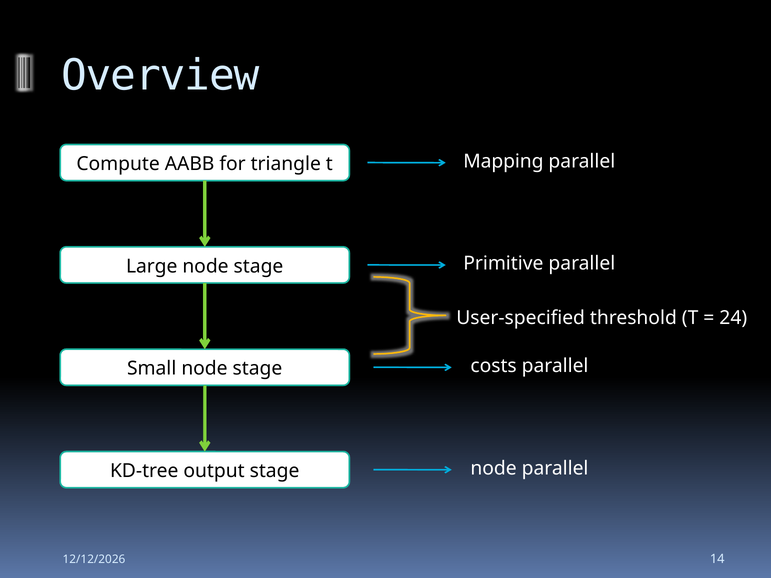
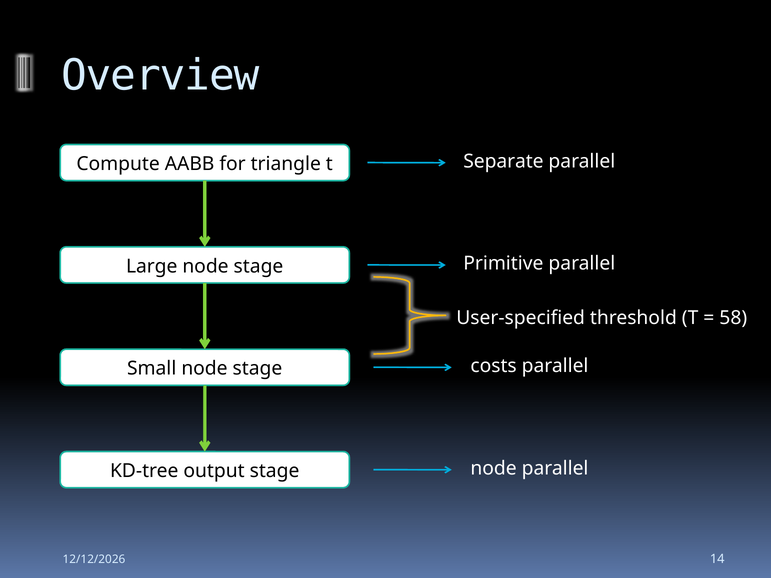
Mapping: Mapping -> Separate (503, 161)
24: 24 -> 58 (733, 318)
